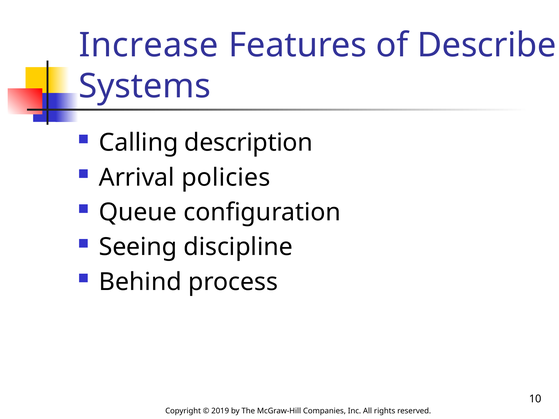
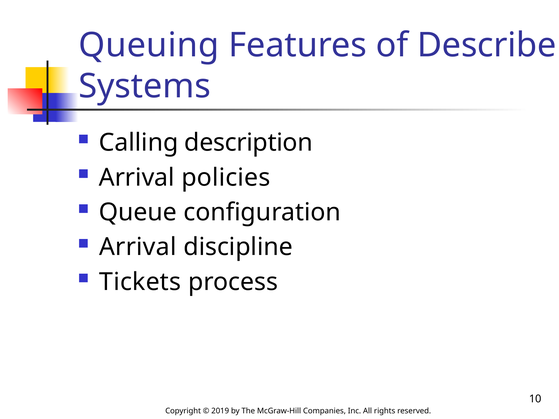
Increase: Increase -> Queuing (149, 45)
Seeing: Seeing -> Arrival (138, 247)
Behind: Behind -> Tickets (140, 282)
